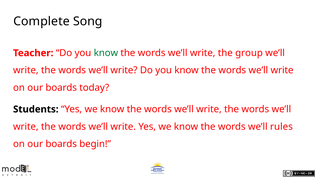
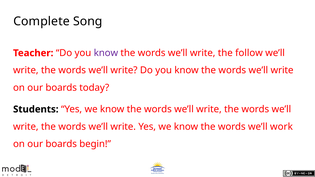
know colour: green -> purple (106, 53)
group: group -> follow (249, 53)
rules: rules -> work (281, 127)
